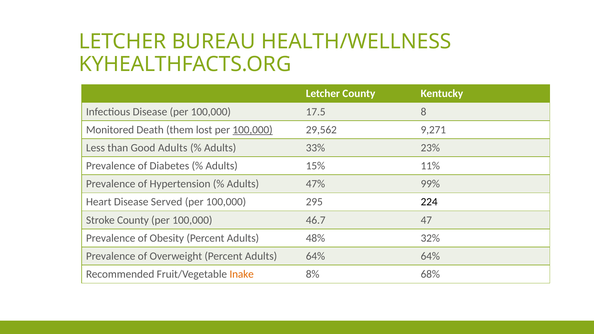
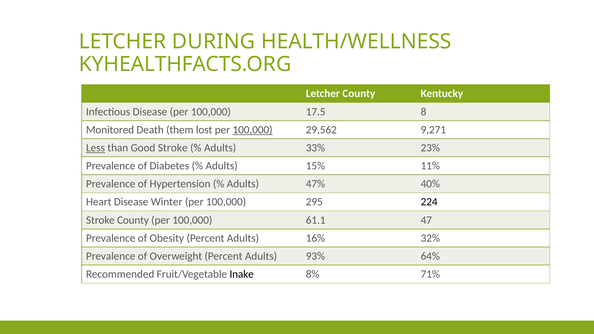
BUREAU: BUREAU -> DURING (214, 42)
Less underline: none -> present (96, 148)
Good Adults: Adults -> Stroke (173, 148)
99%: 99% -> 40% (430, 184)
Served: Served -> Winter (167, 202)
46.7: 46.7 -> 61.1 (316, 220)
48%: 48% -> 16% (315, 238)
Adults 64%: 64% -> 93% (315, 256)
Inake colour: orange -> black (242, 274)
68%: 68% -> 71% (430, 274)
